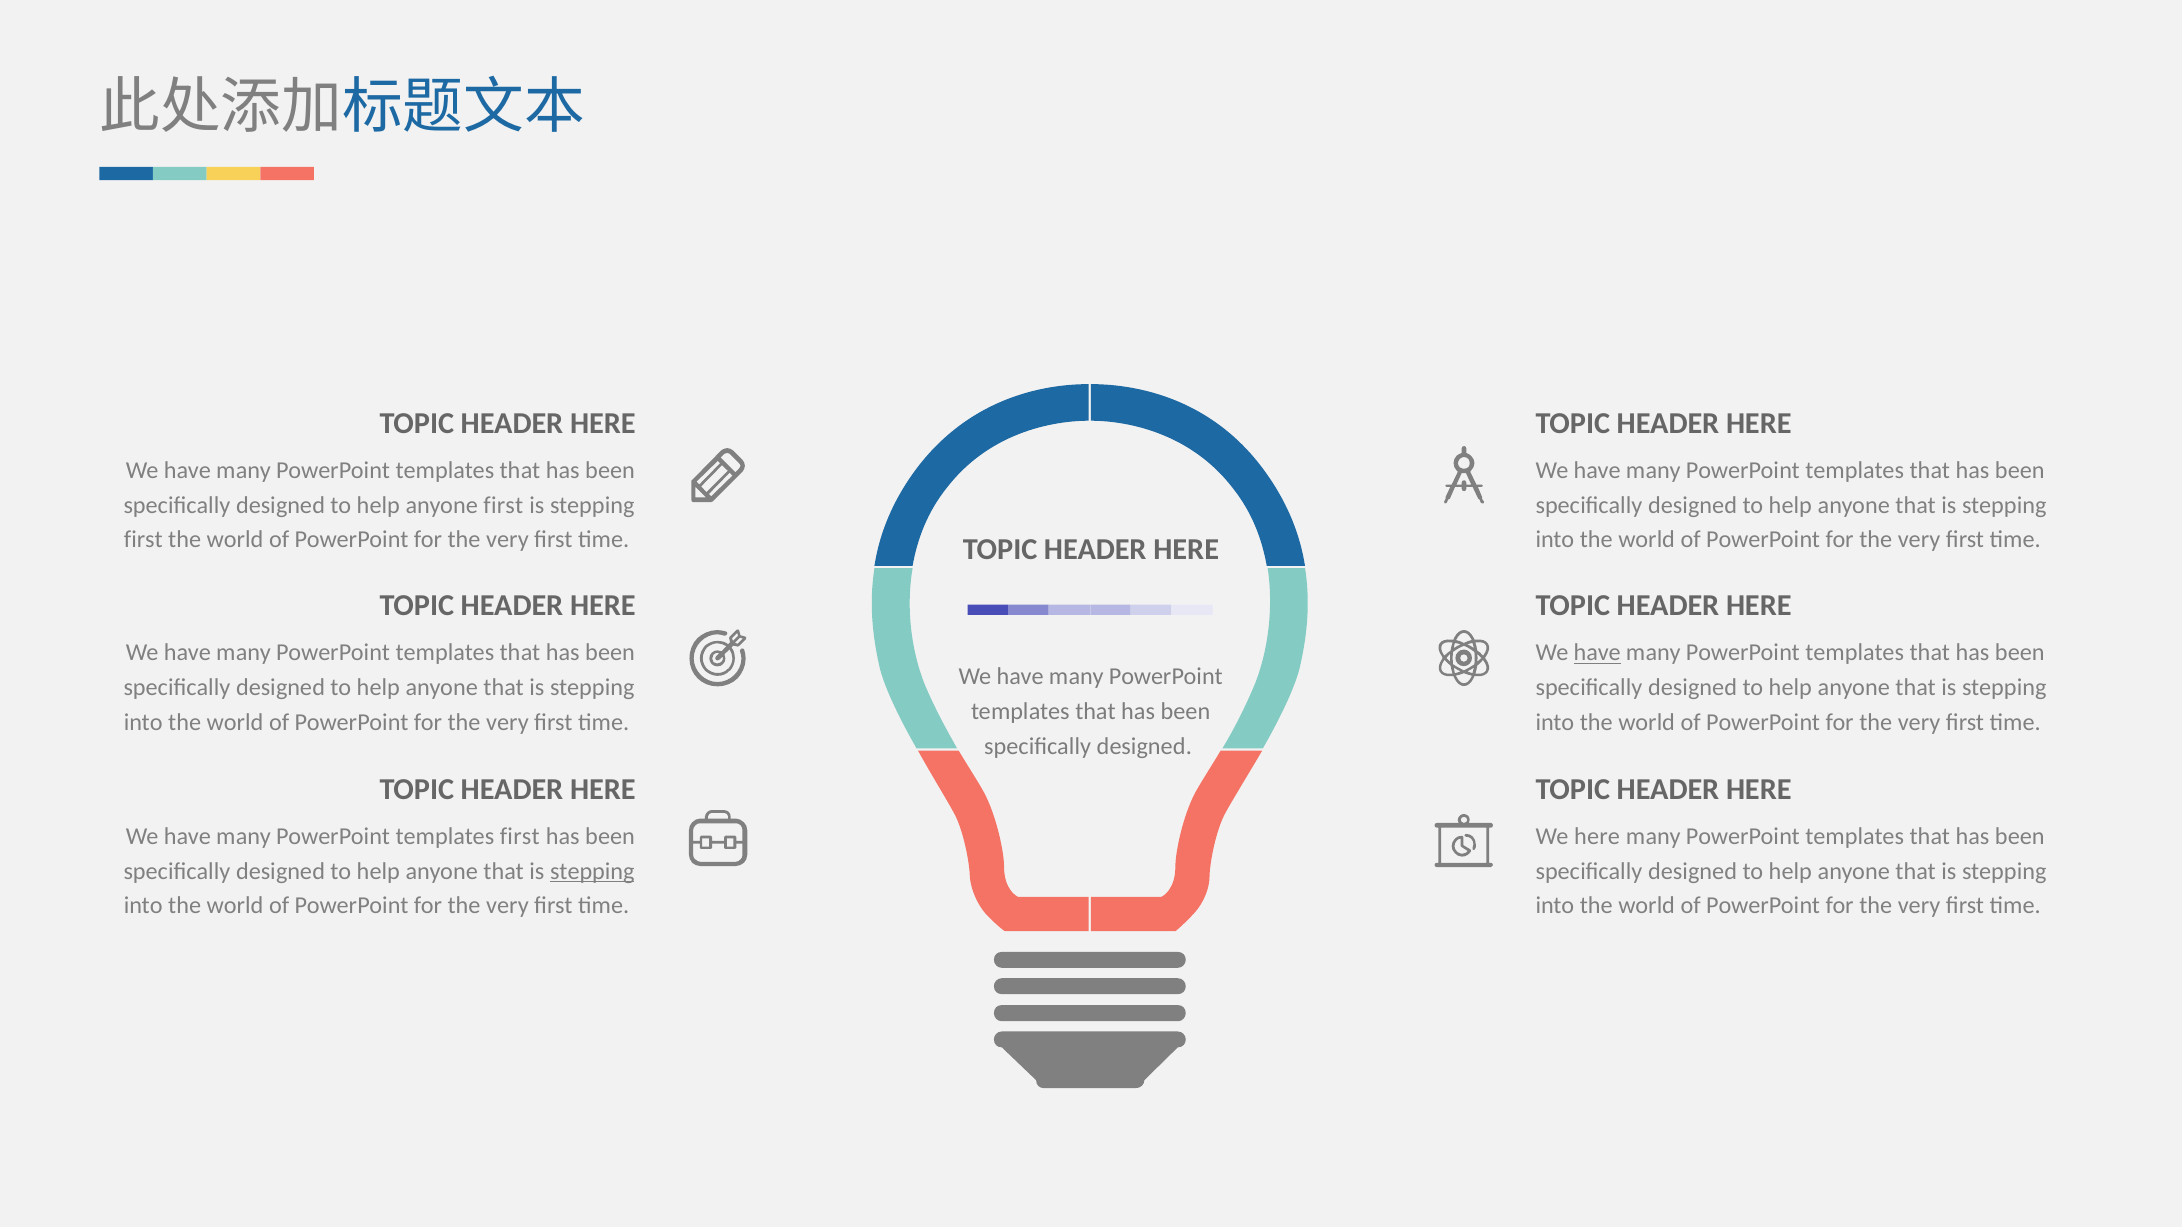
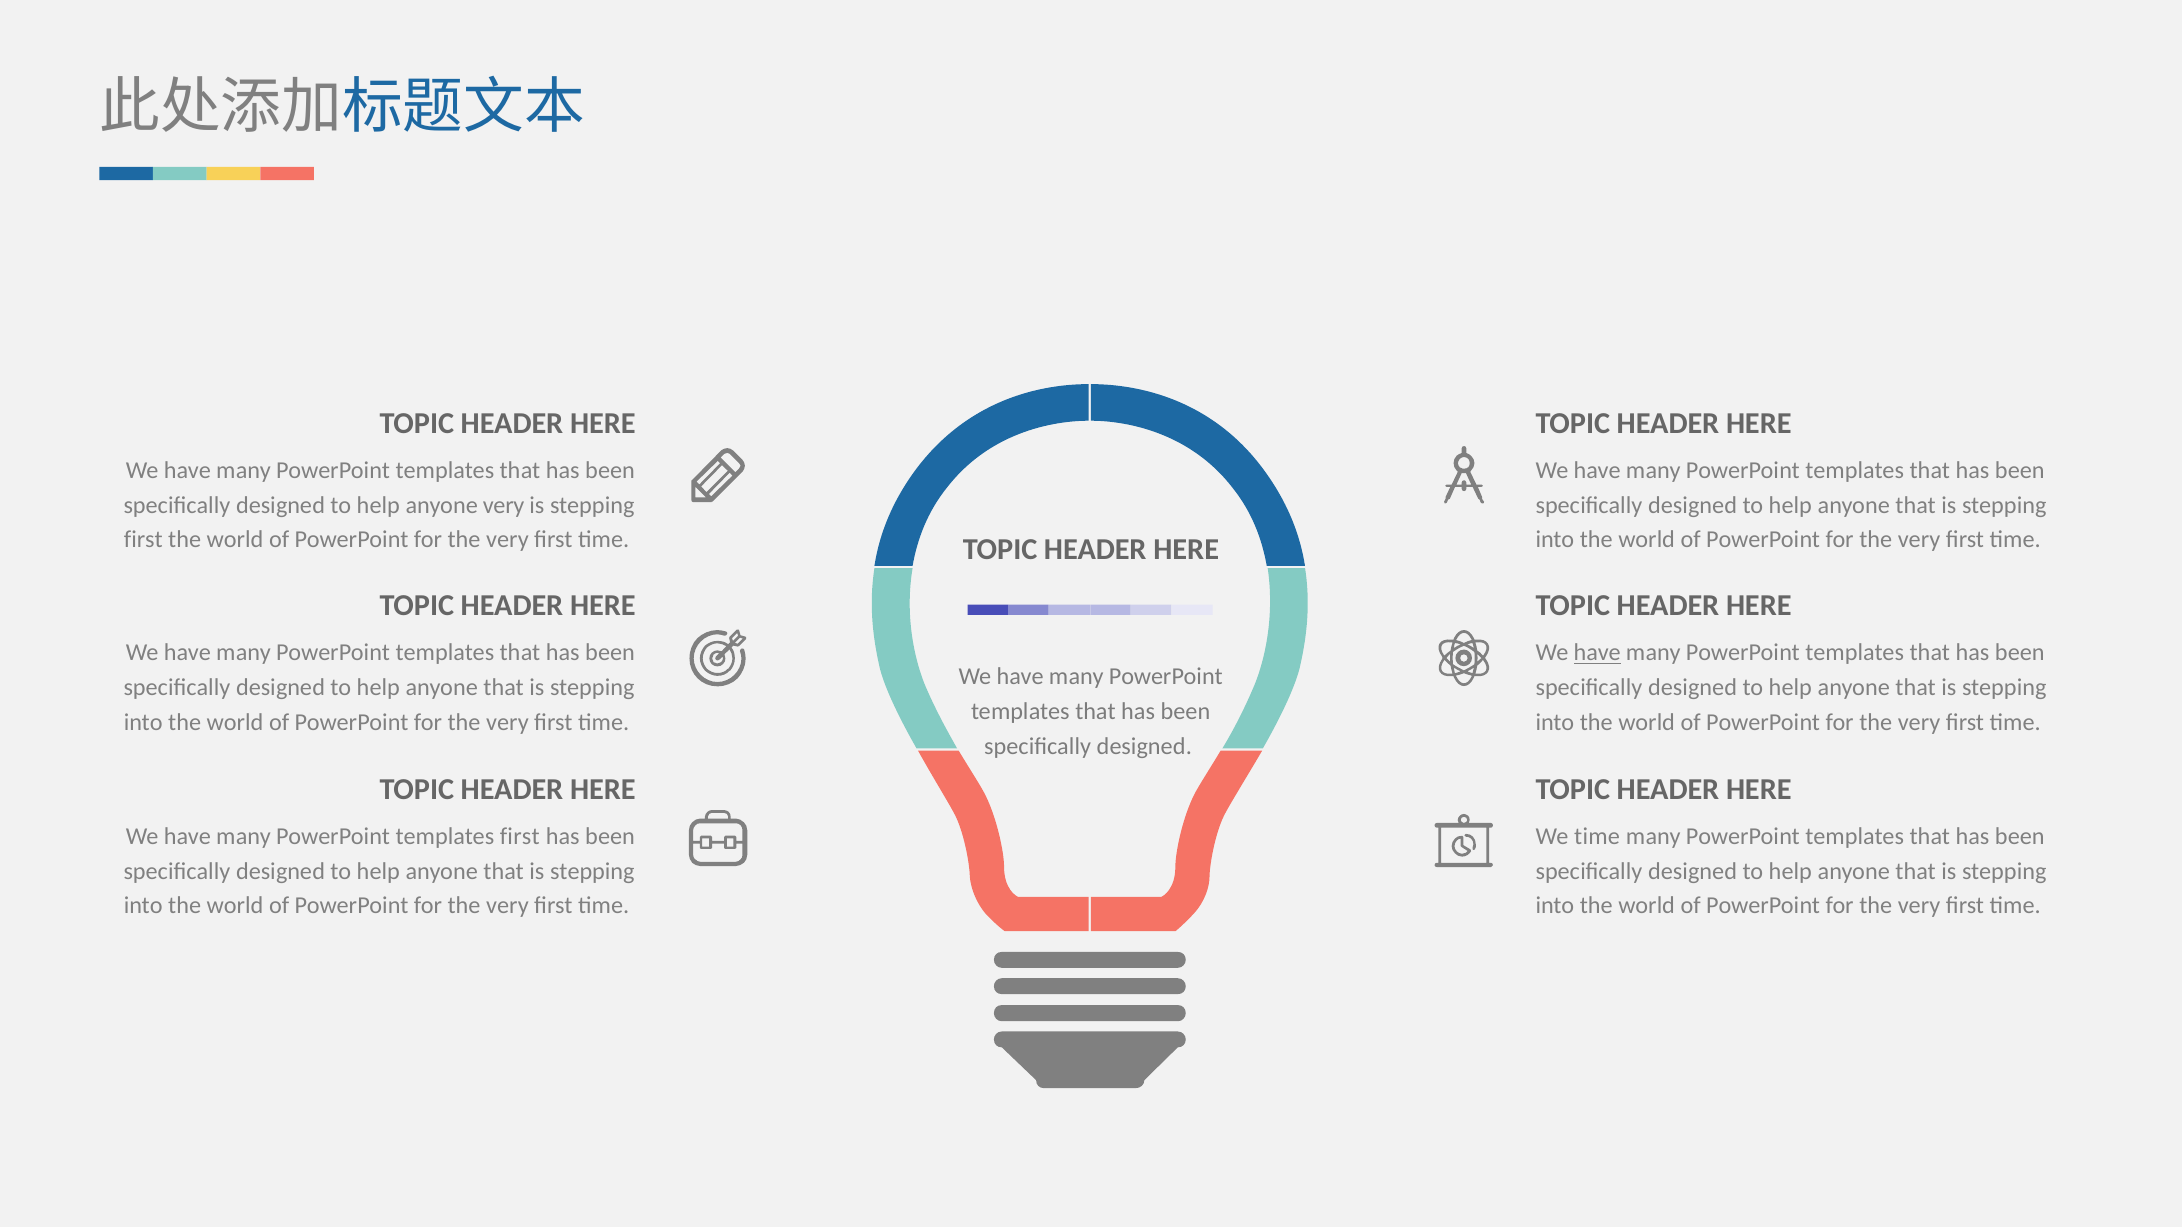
anyone first: first -> very (504, 505)
We here: here -> time (1597, 837)
stepping underline: present -> none (592, 871)
